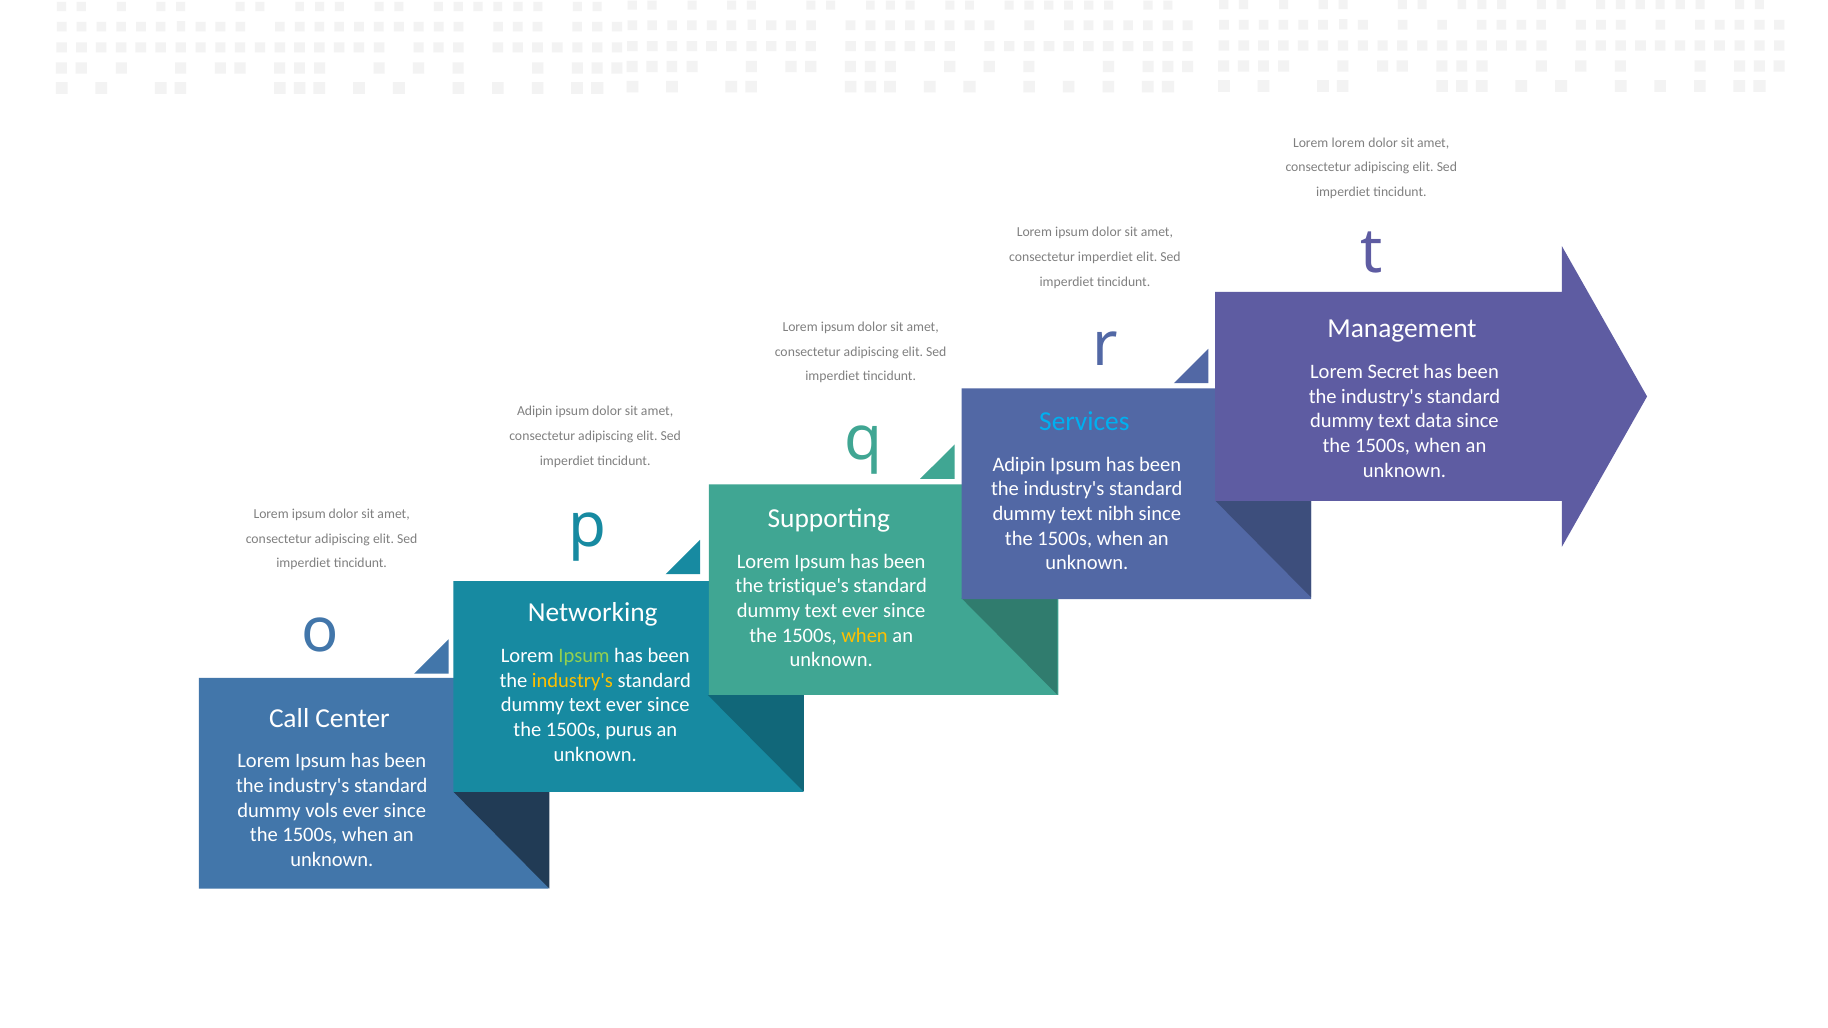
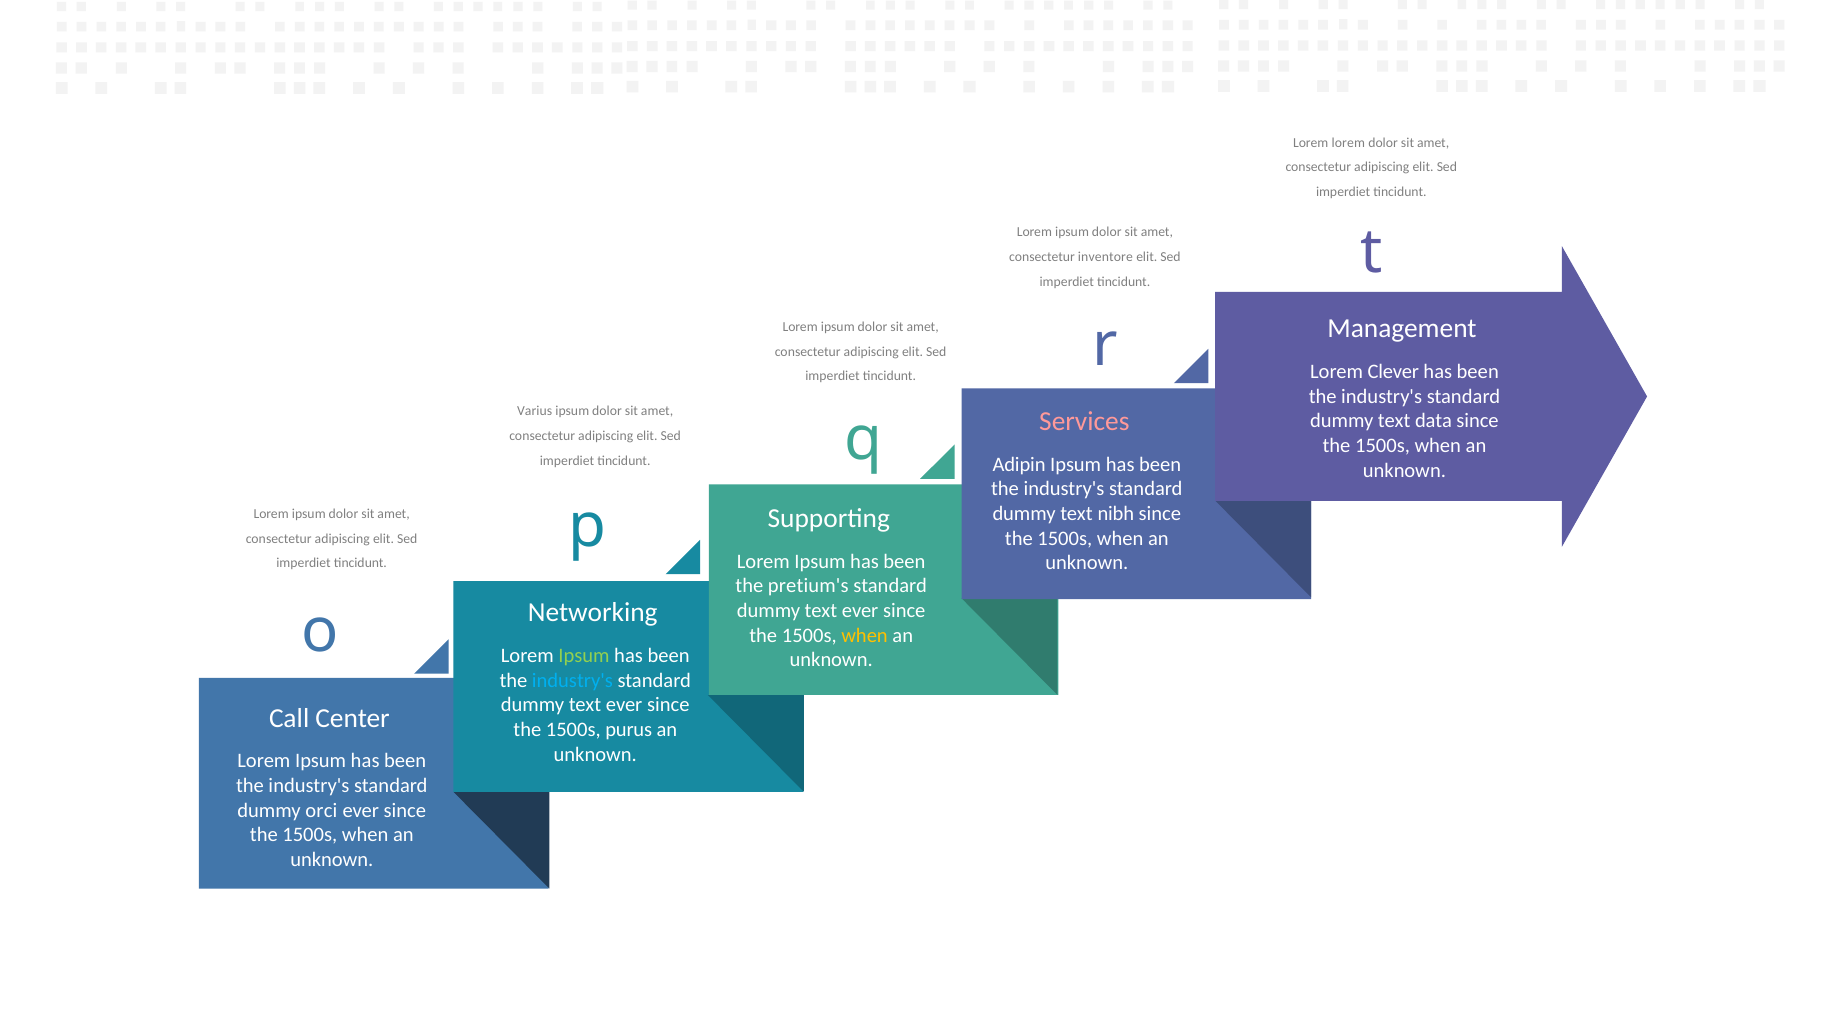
consectetur imperdiet: imperdiet -> inventore (1105, 257)
Secret: Secret -> Clever (1393, 372)
Adipin: Adipin -> Varius (535, 411)
Services colour: light blue -> pink (1084, 422)
tristique's: tristique's -> pretium's (808, 586)
industry's colour: yellow -> light blue (572, 681)
vols: vols -> orci (321, 811)
